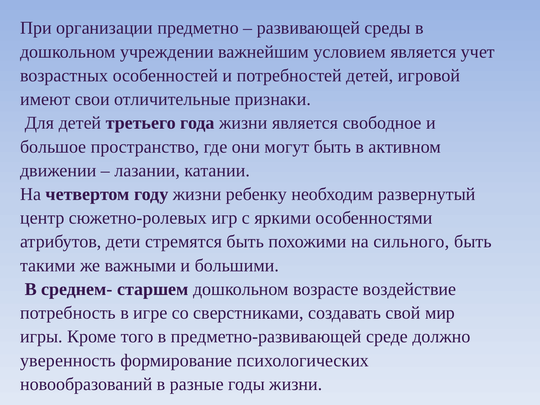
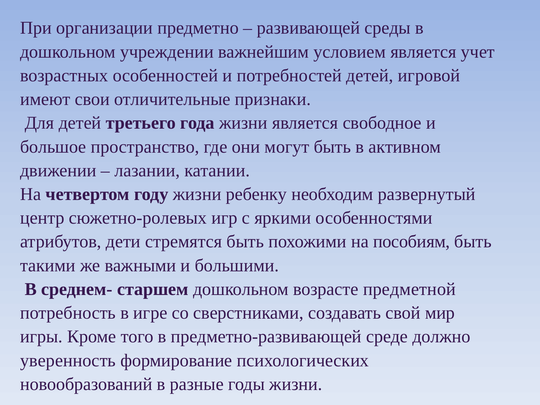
сильного: сильного -> пособиям (412, 242)
воздействие: воздействие -> предметной (409, 289)
